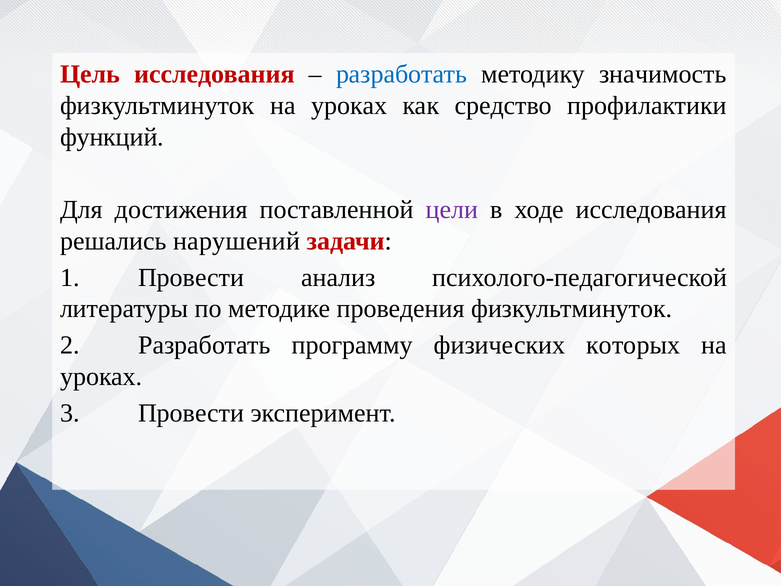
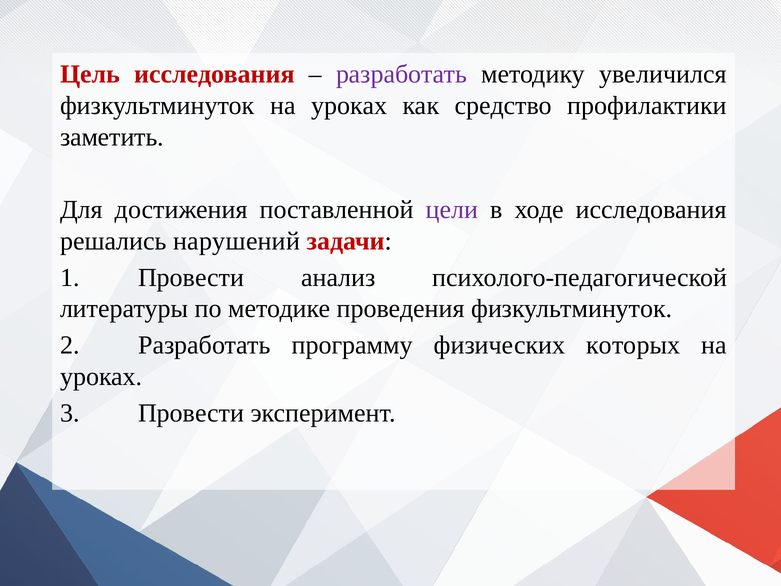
разработать colour: blue -> purple (402, 74)
значимость: значимость -> увеличился (663, 74)
функций: функций -> заметить (112, 137)
